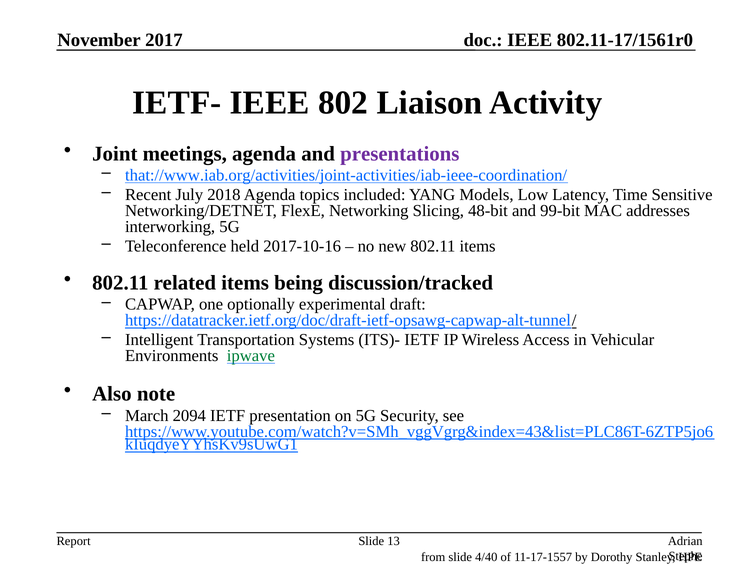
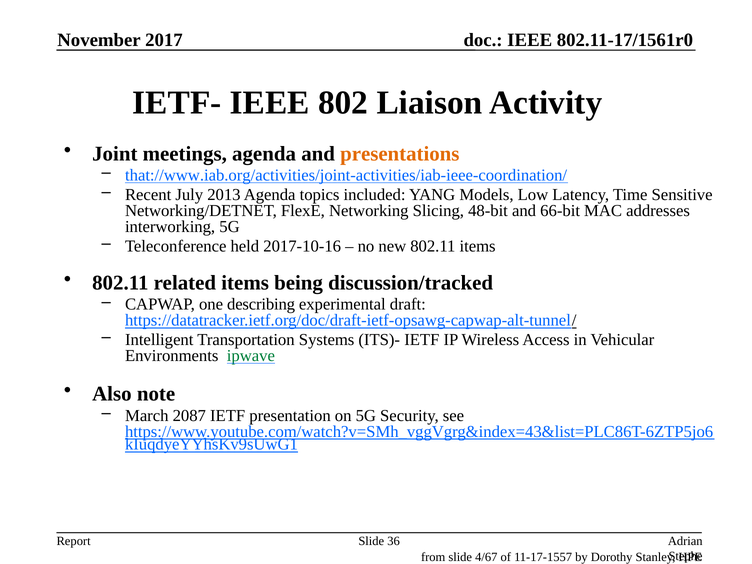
presentations colour: purple -> orange (400, 154)
2018: 2018 -> 2013 (224, 195)
99-bit: 99-bit -> 66-bit (560, 211)
optionally: optionally -> describing (261, 304)
2094: 2094 -> 2087 (189, 416)
13: 13 -> 36 (394, 541)
4/40: 4/40 -> 4/67 (486, 557)
